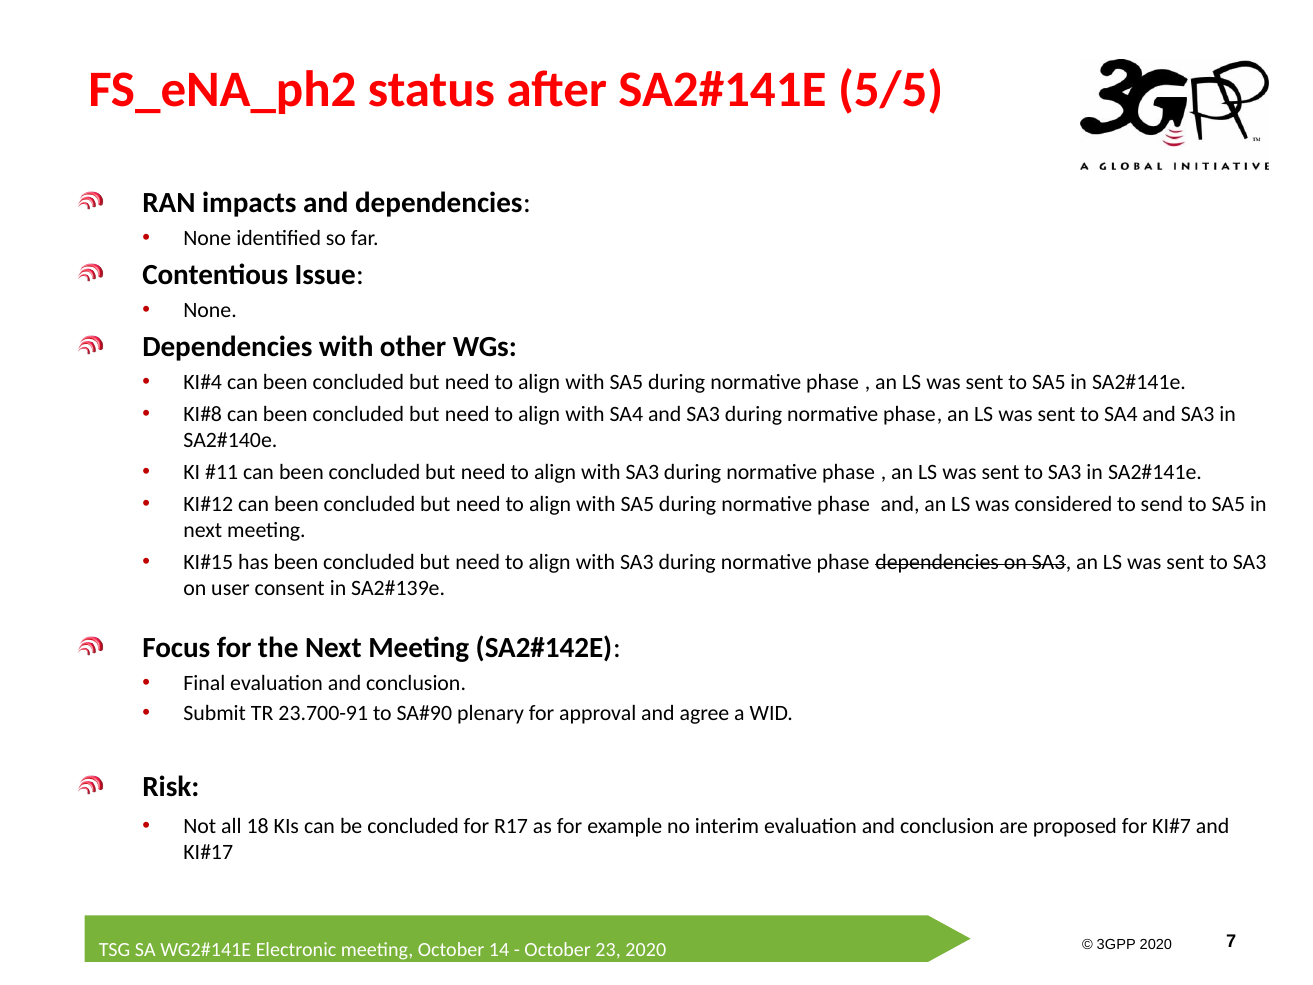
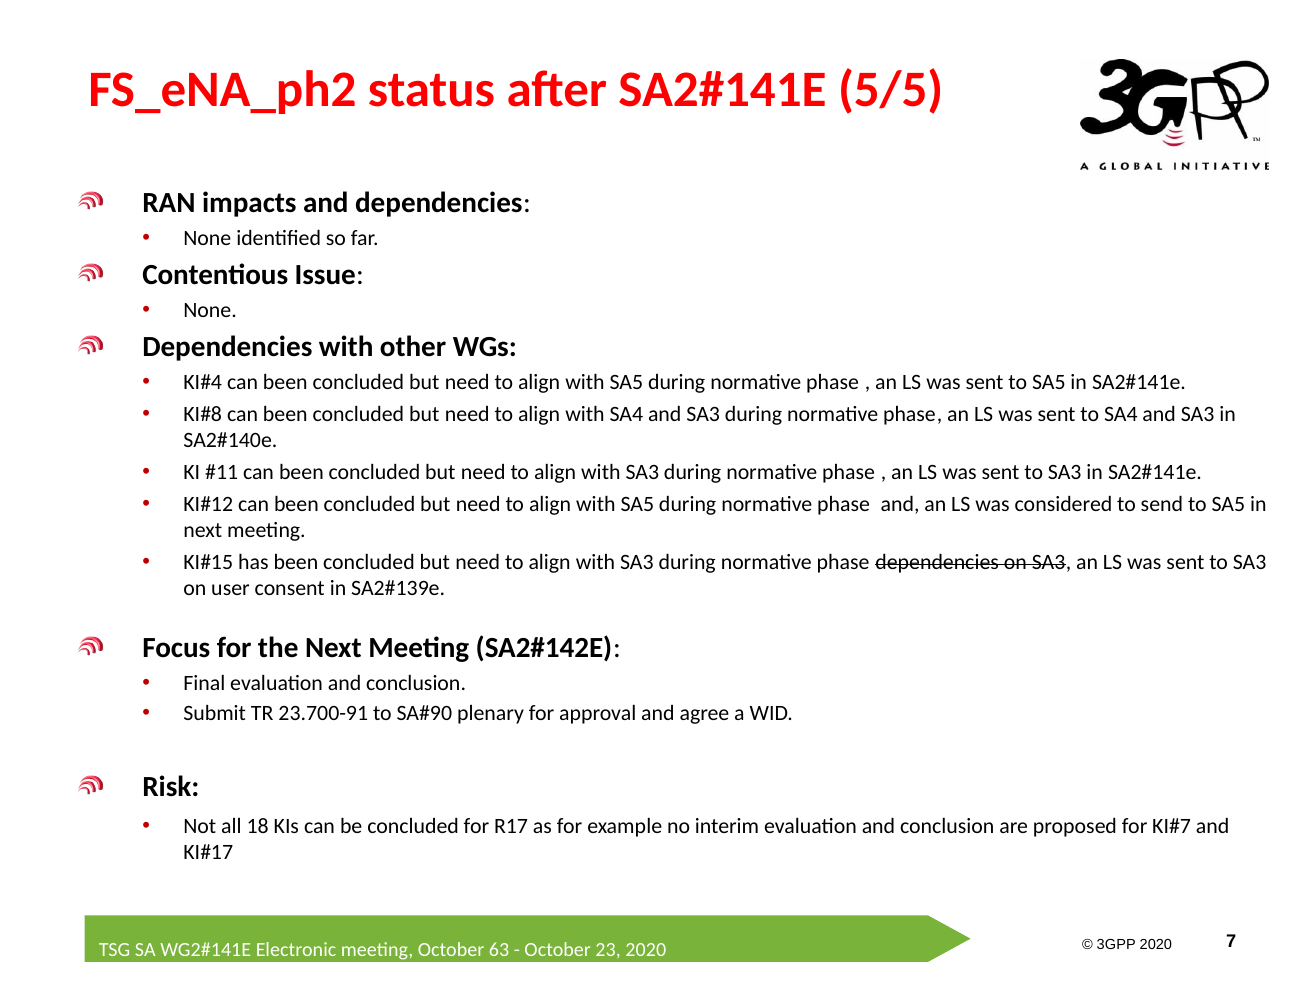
14: 14 -> 63 (499, 950)
